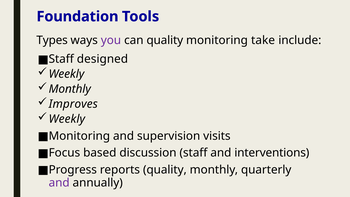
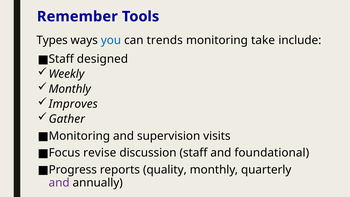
Foundation: Foundation -> Remember (77, 17)
you colour: purple -> blue (111, 40)
can quality: quality -> trends (165, 40)
Weekly: Weekly -> Gather (67, 119)
based: based -> revise (100, 153)
interventions: interventions -> foundational (272, 153)
